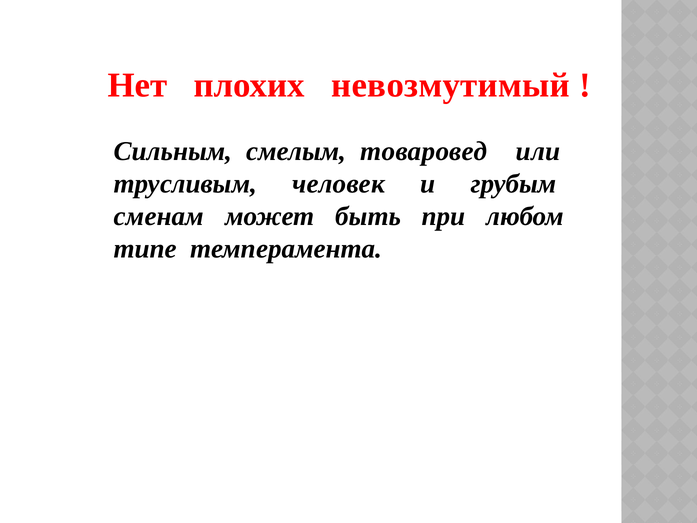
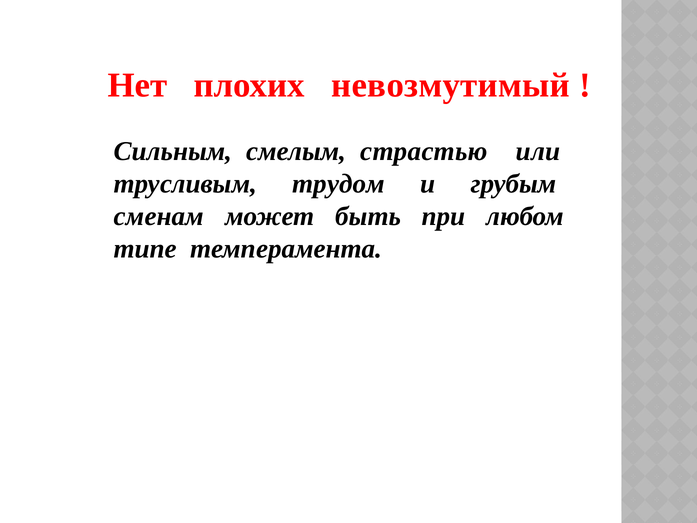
товаровед: товаровед -> страстью (424, 151)
человек: человек -> трудом (339, 184)
